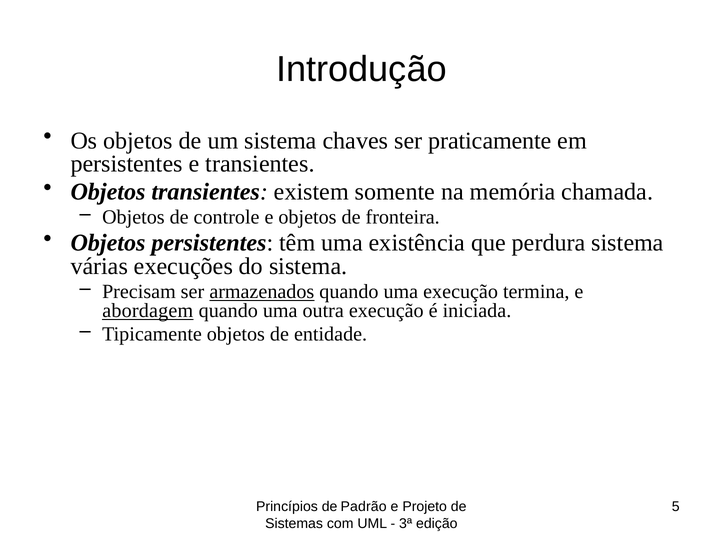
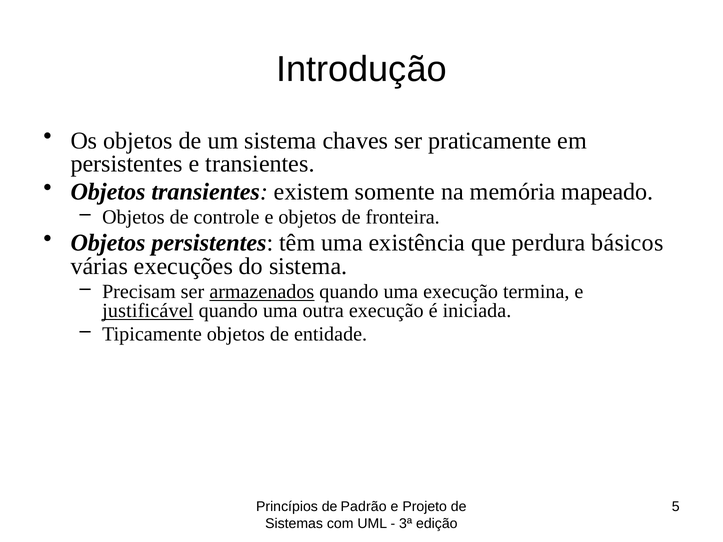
chamada: chamada -> mapeado (607, 192)
perdura sistema: sistema -> básicos (627, 243)
abordagem: abordagem -> justificável (148, 311)
